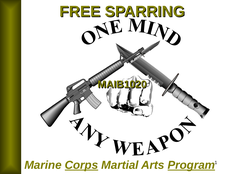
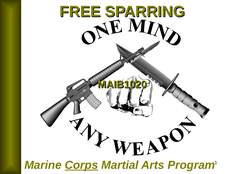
Program underline: present -> none (191, 164)
